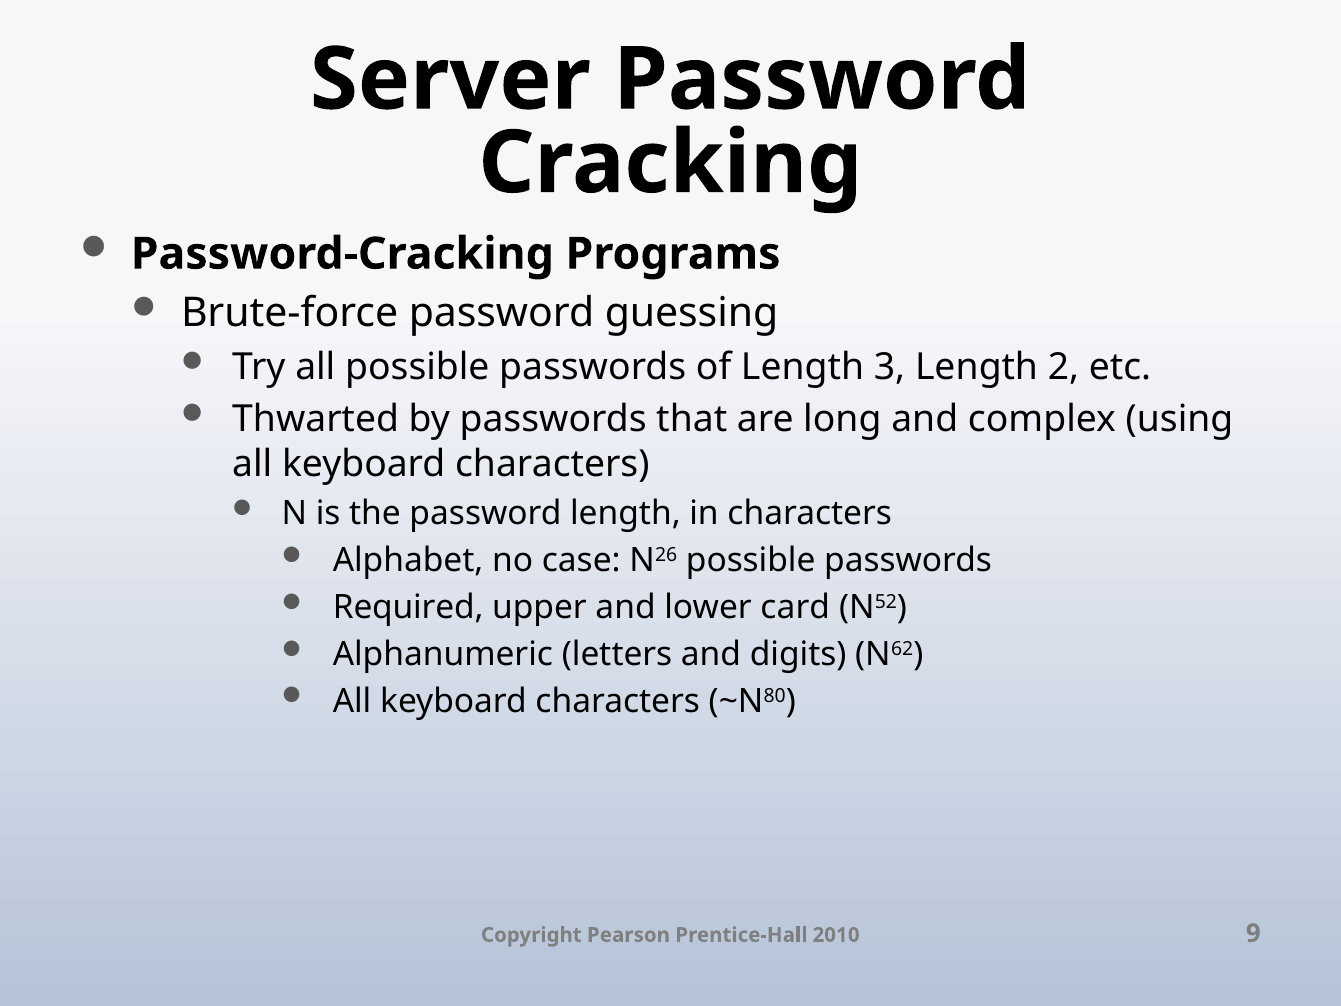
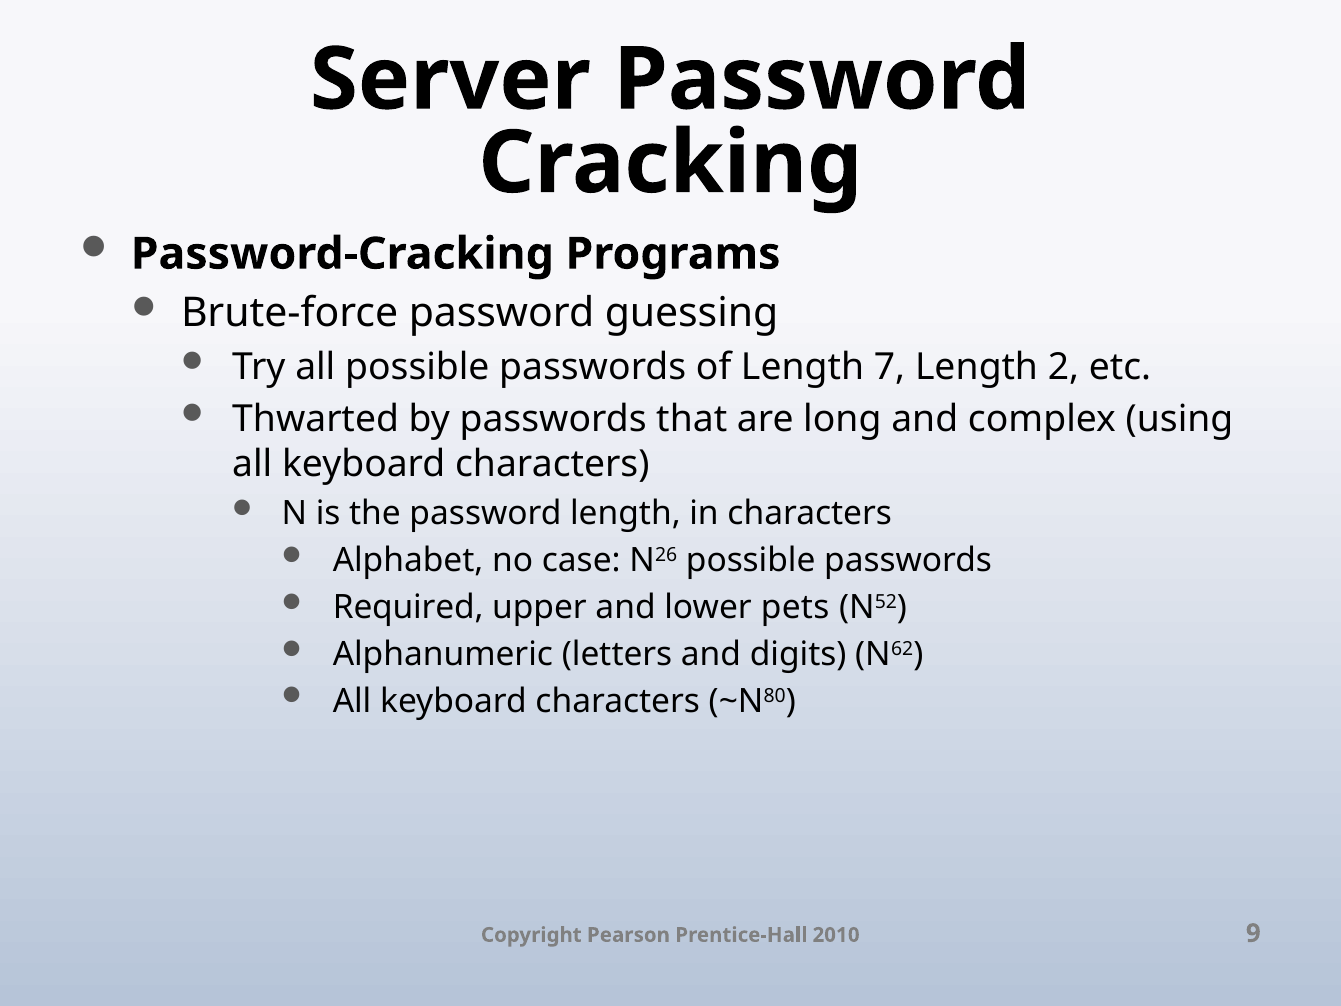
3: 3 -> 7 (890, 367)
card: card -> pets (795, 607)
